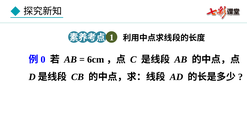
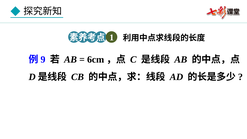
0: 0 -> 9 (43, 60)
